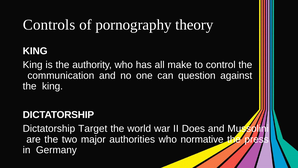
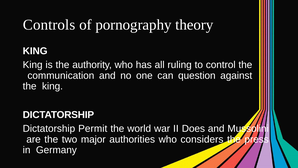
make: make -> ruling (180, 65)
Target: Target -> Permit (93, 128)
normative: normative -> considers (202, 139)
